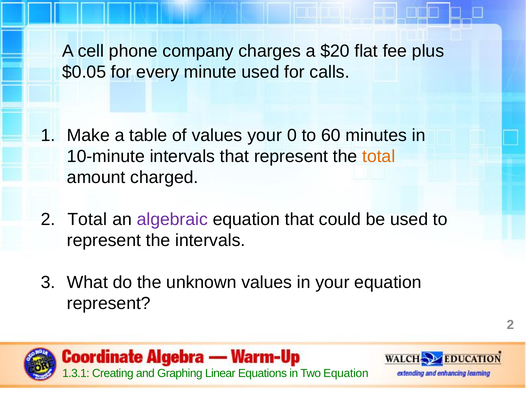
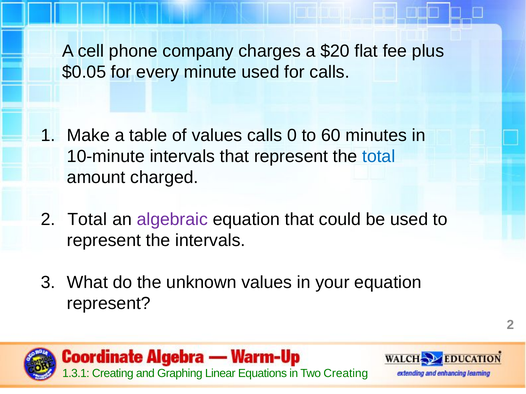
values your: your -> calls (265, 136)
total colour: orange -> blue (379, 157)
Two Equation: Equation -> Creating (346, 374)
